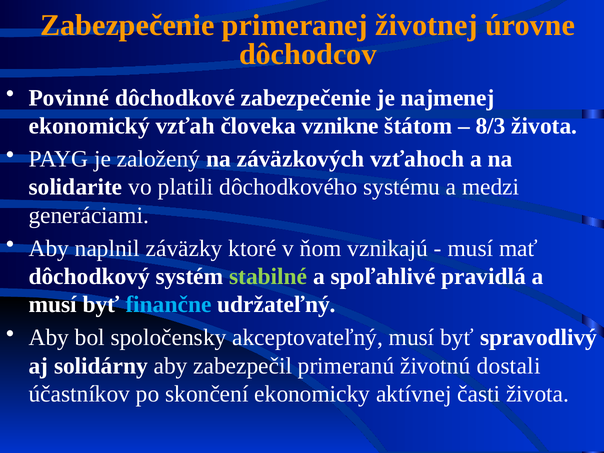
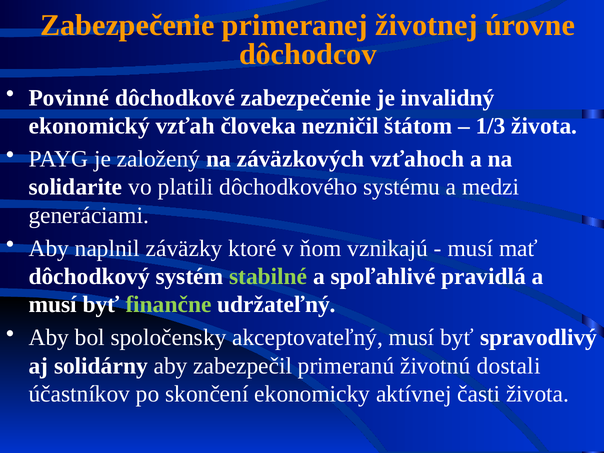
najmenej: najmenej -> invalidný (448, 98)
vznikne: vznikne -> nezničil (340, 126)
8/3: 8/3 -> 1/3 (491, 126)
finančne colour: light blue -> light green (169, 305)
